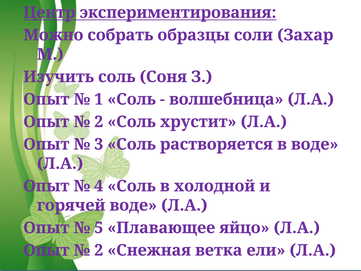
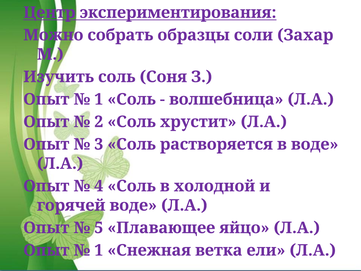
2: 2 -> 1 (99, 250)
